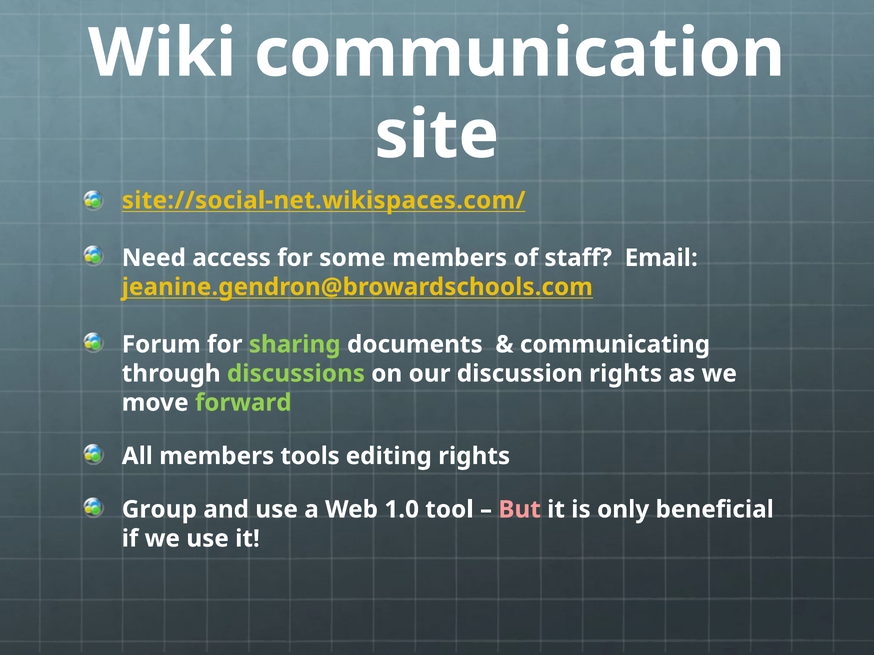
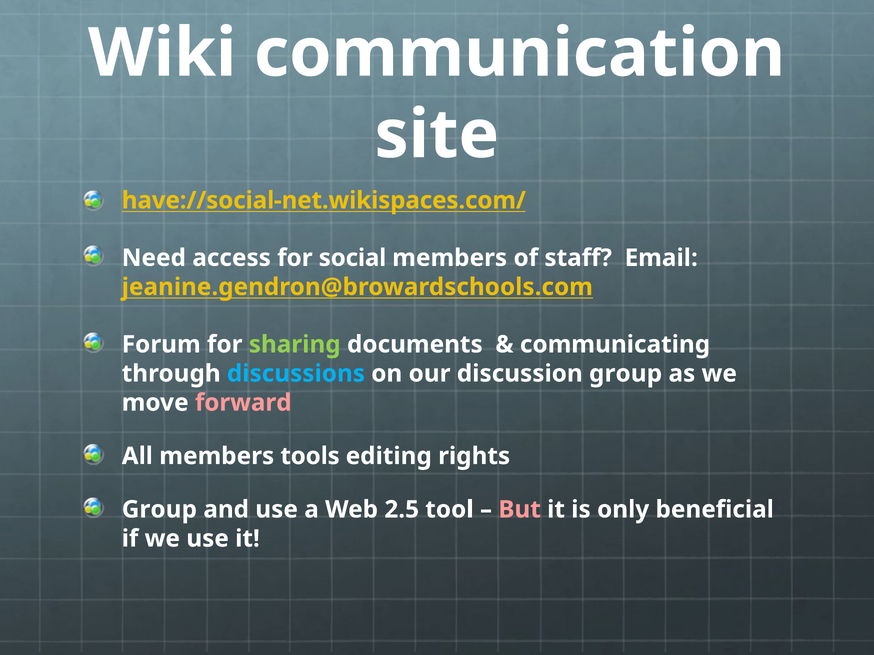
site://social-net.wikispaces.com/: site://social-net.wikispaces.com/ -> have://social-net.wikispaces.com/ (324, 201)
some: some -> social (353, 258)
discussions colour: light green -> light blue (296, 374)
discussion rights: rights -> group (626, 374)
forward colour: light green -> pink (243, 403)
1.0: 1.0 -> 2.5 (402, 510)
